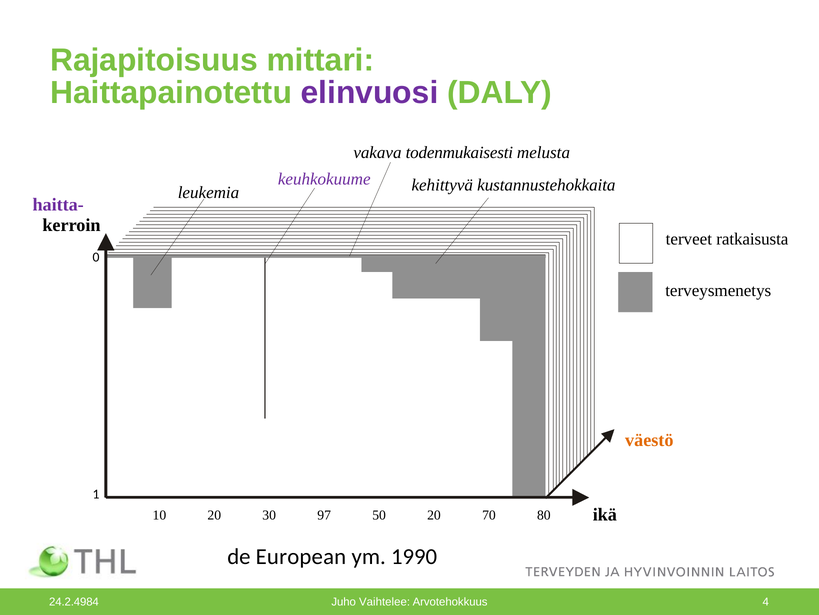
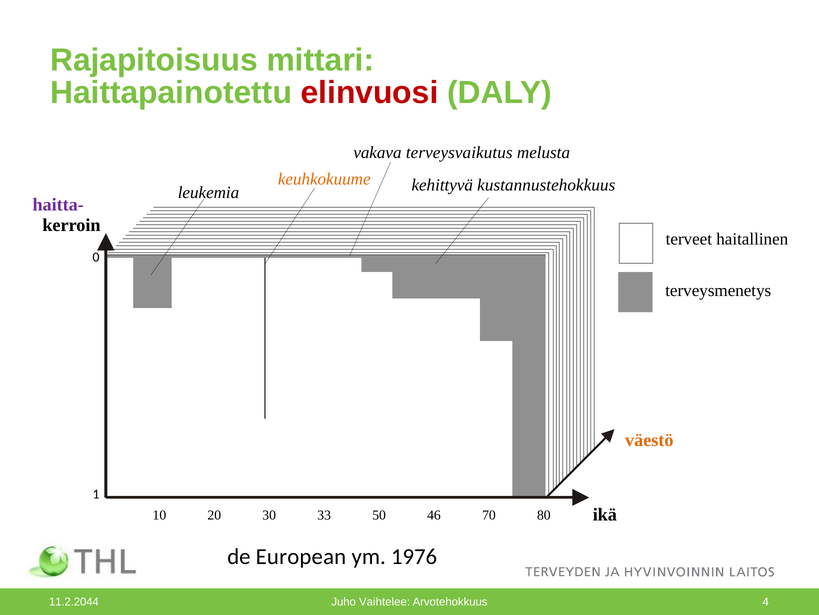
elinvuosi colour: purple -> red (370, 92)
todenmukaisesti: todenmukaisesti -> terveysvaikutus (459, 153)
keuhkokuume colour: purple -> orange (324, 179)
kustannustehokkaita: kustannustehokkaita -> kustannustehokkuus (546, 185)
ratkaisusta: ratkaisusta -> haitallinen (752, 239)
97: 97 -> 33 (324, 515)
50 20: 20 -> 46 (434, 515)
1990: 1990 -> 1976 (414, 556)
24.2.4984: 24.2.4984 -> 11.2.2044 (74, 601)
